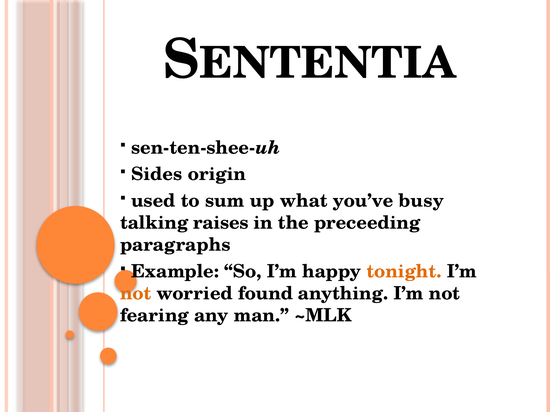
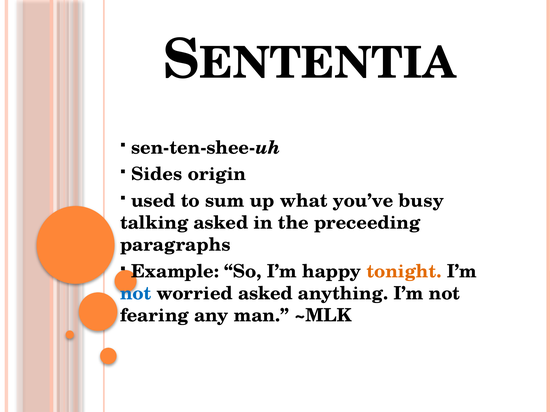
talking raises: raises -> asked (221, 223)
not colour: orange -> blue (136, 294)
worried found: found -> asked (265, 294)
